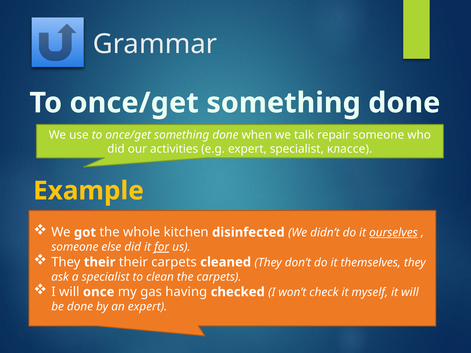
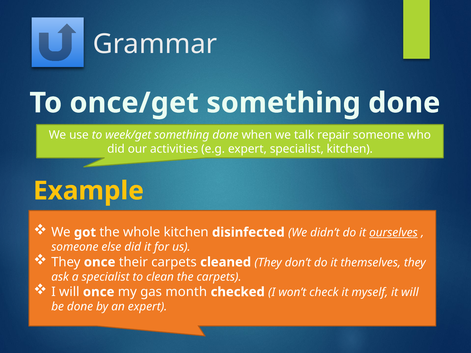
use to once/get: once/get -> week/get (128, 135)
specialist классе: классе -> kitchen (350, 149)
for underline: present -> none (162, 247)
They their: their -> once (100, 262)
having: having -> month (186, 292)
